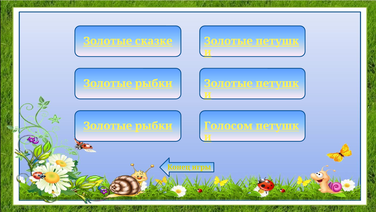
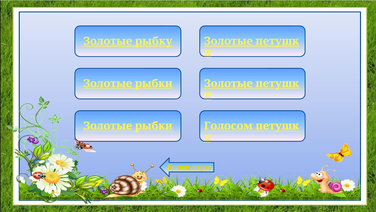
сказке: сказке -> рыбку (154, 41)
